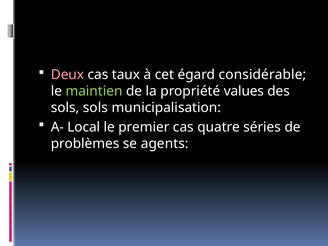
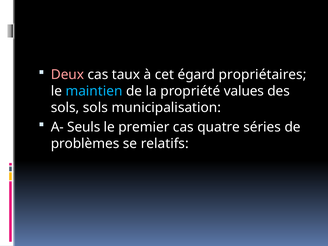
considérable: considérable -> propriétaires (263, 75)
maintien colour: light green -> light blue (94, 91)
Local: Local -> Seuls (84, 127)
agents: agents -> relatifs (165, 144)
